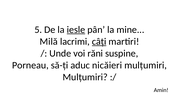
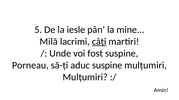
iesle underline: present -> none (76, 30)
răni: răni -> fost (95, 54)
aduc nicăieri: nicăieri -> suspine (107, 66)
